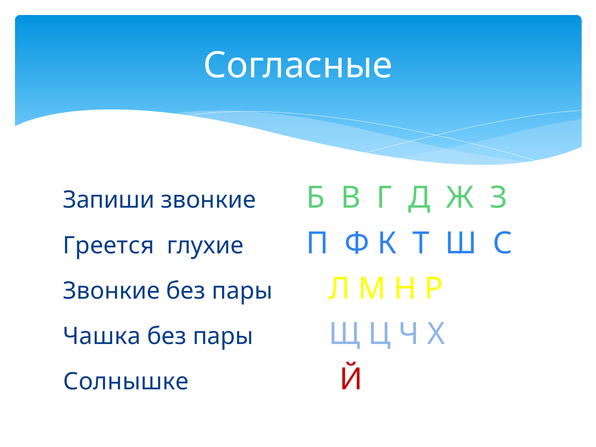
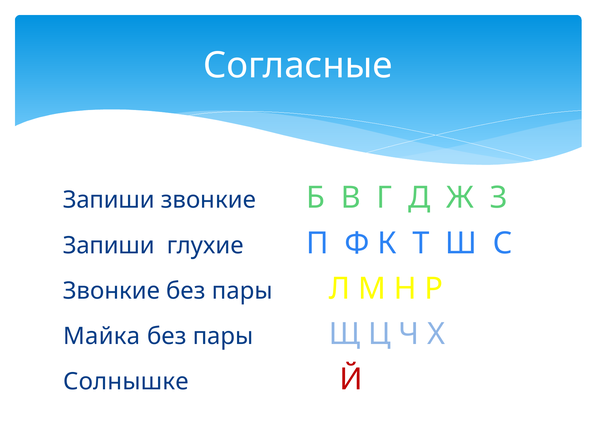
Греется: Греется -> Запиши (109, 245)
Чашка: Чашка -> Майка (102, 336)
